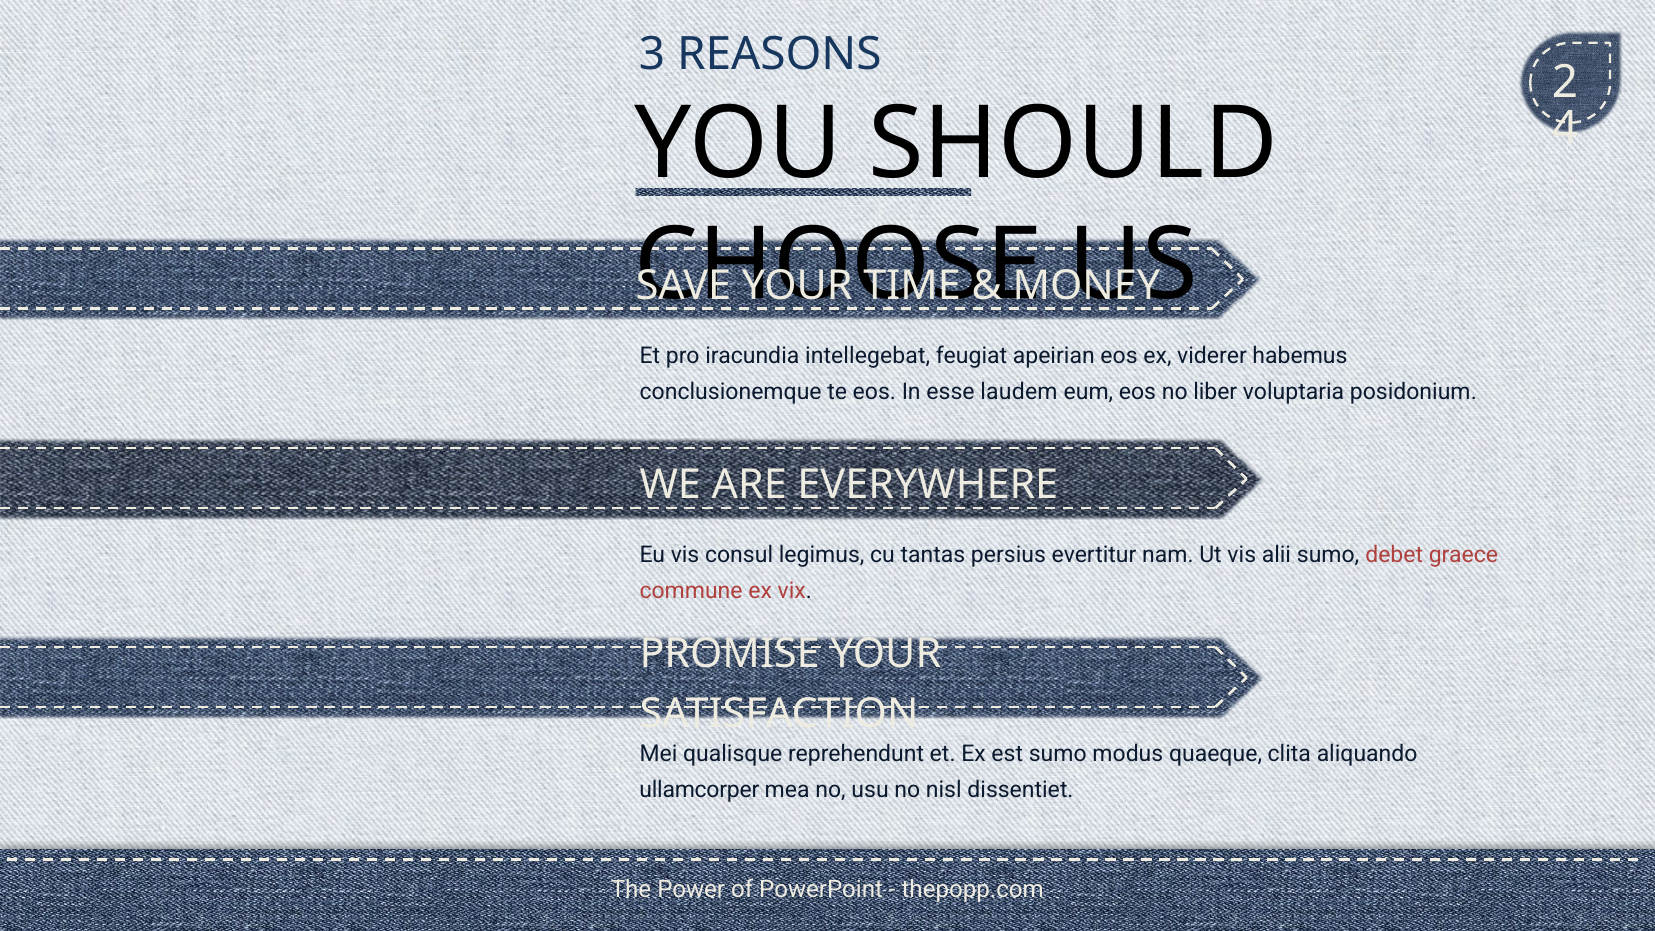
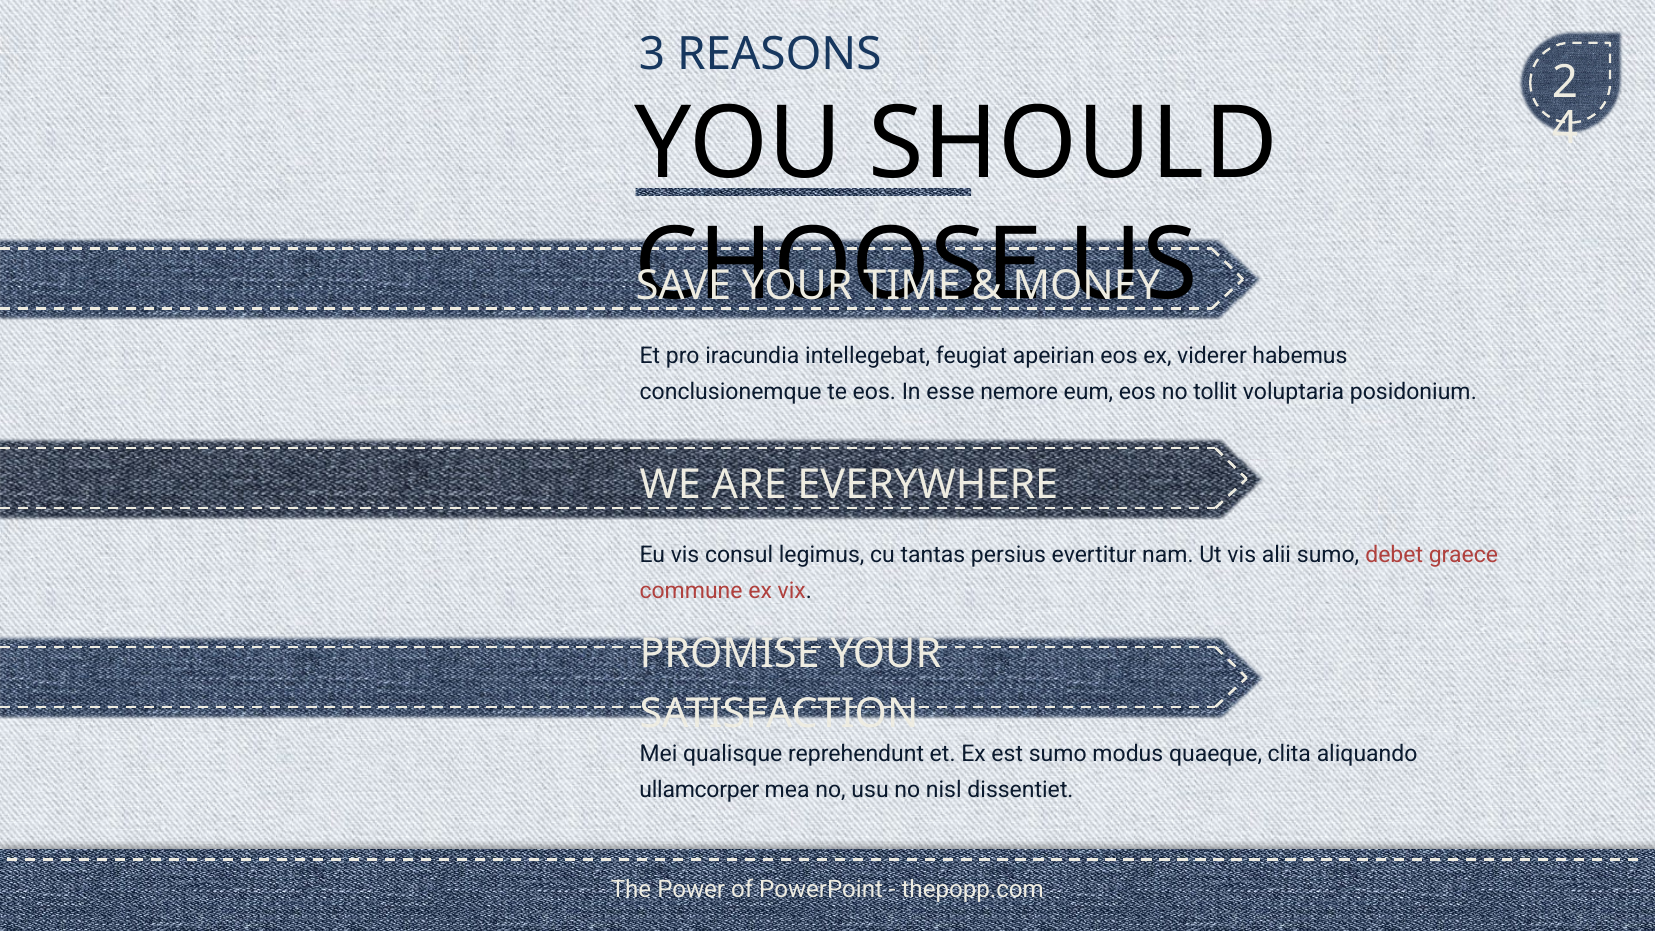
laudem: laudem -> nemore (1019, 391)
liber: liber -> tollit (1215, 391)
